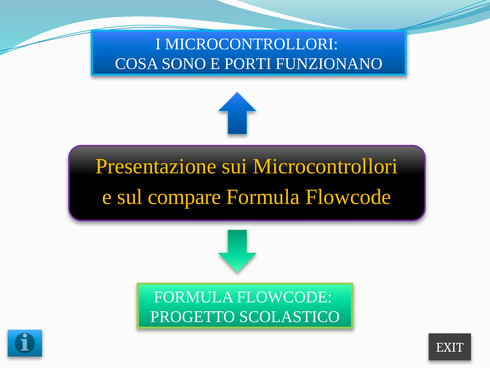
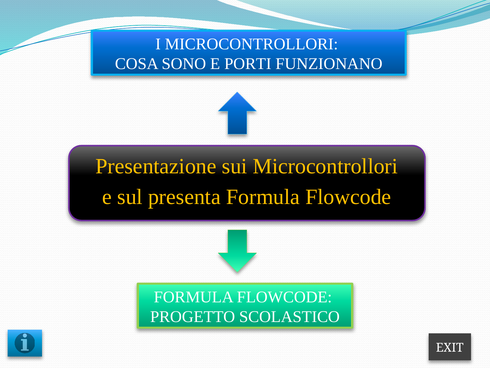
compare: compare -> presenta (184, 197)
